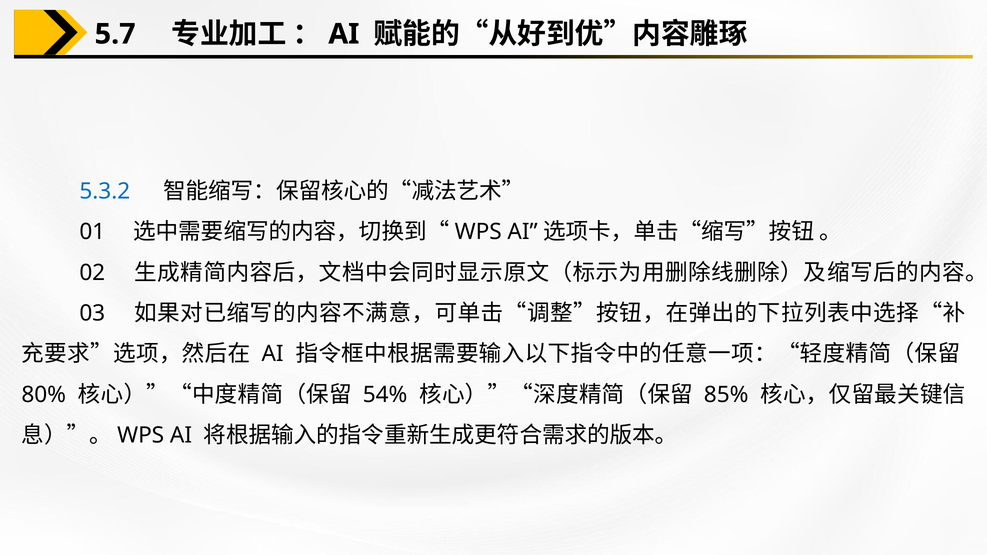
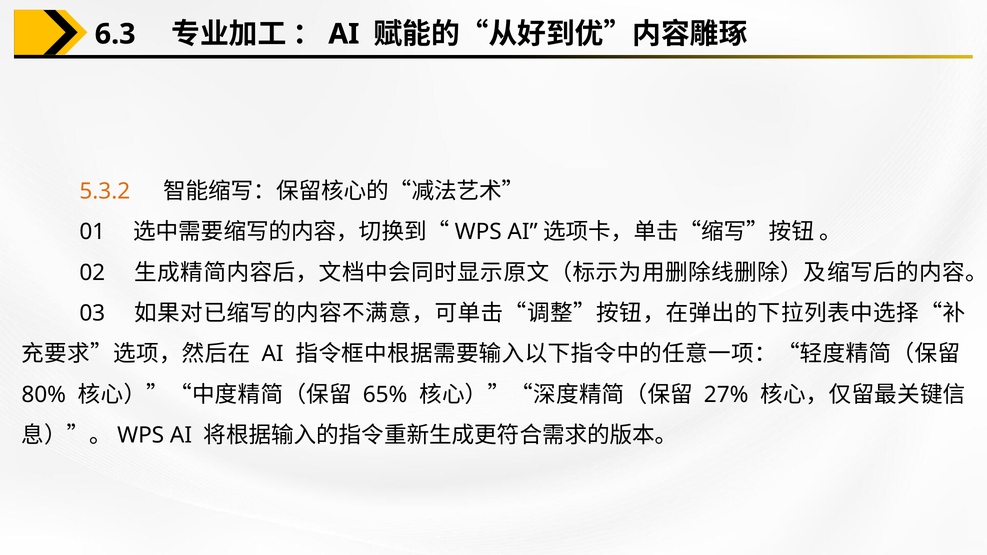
5.7: 5.7 -> 6.3 (115, 34)
5.3.2 colour: blue -> orange (105, 191)
54%: 54% -> 65% (385, 395)
85%: 85% -> 27% (726, 395)
